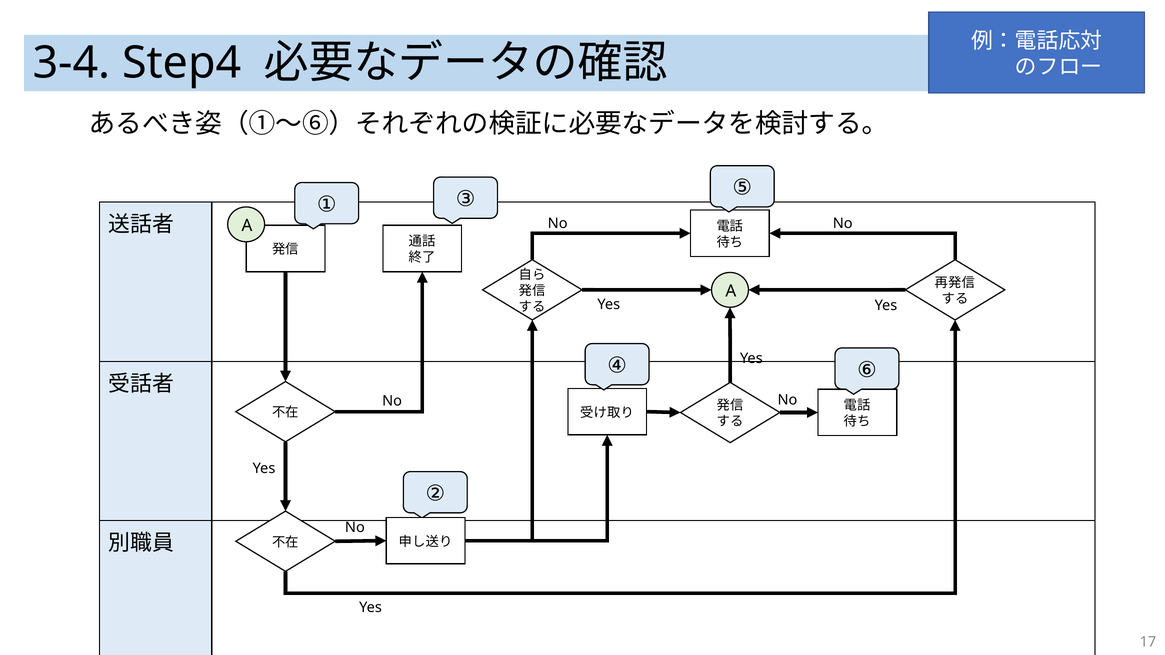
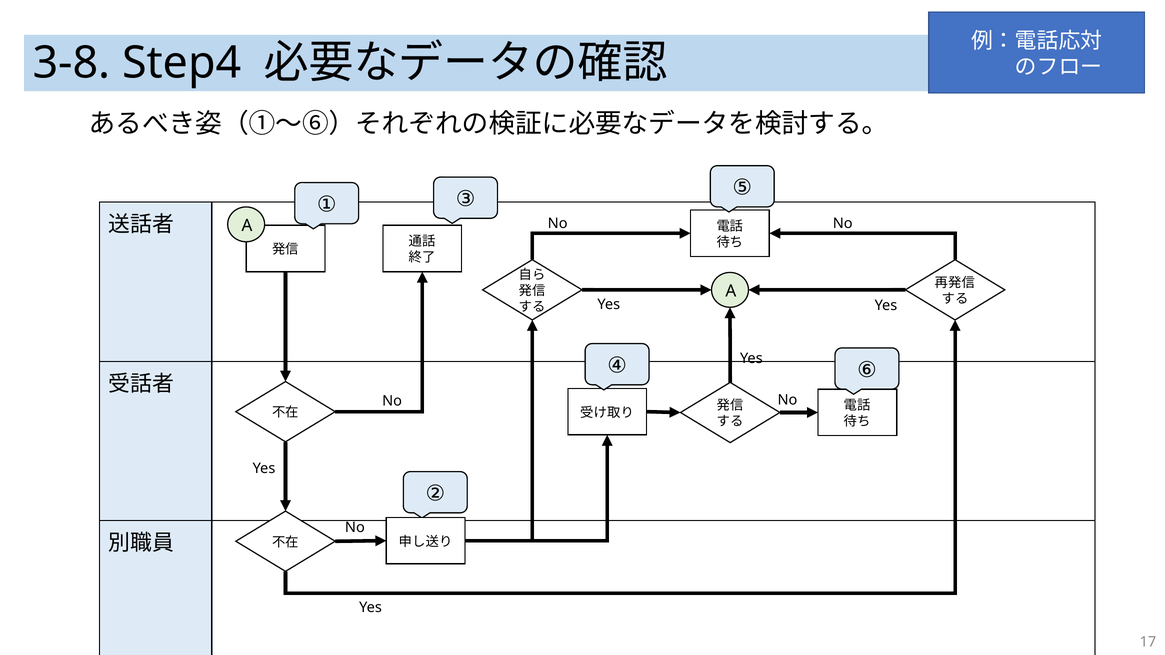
3-4: 3-4 -> 3-8 (72, 63)
